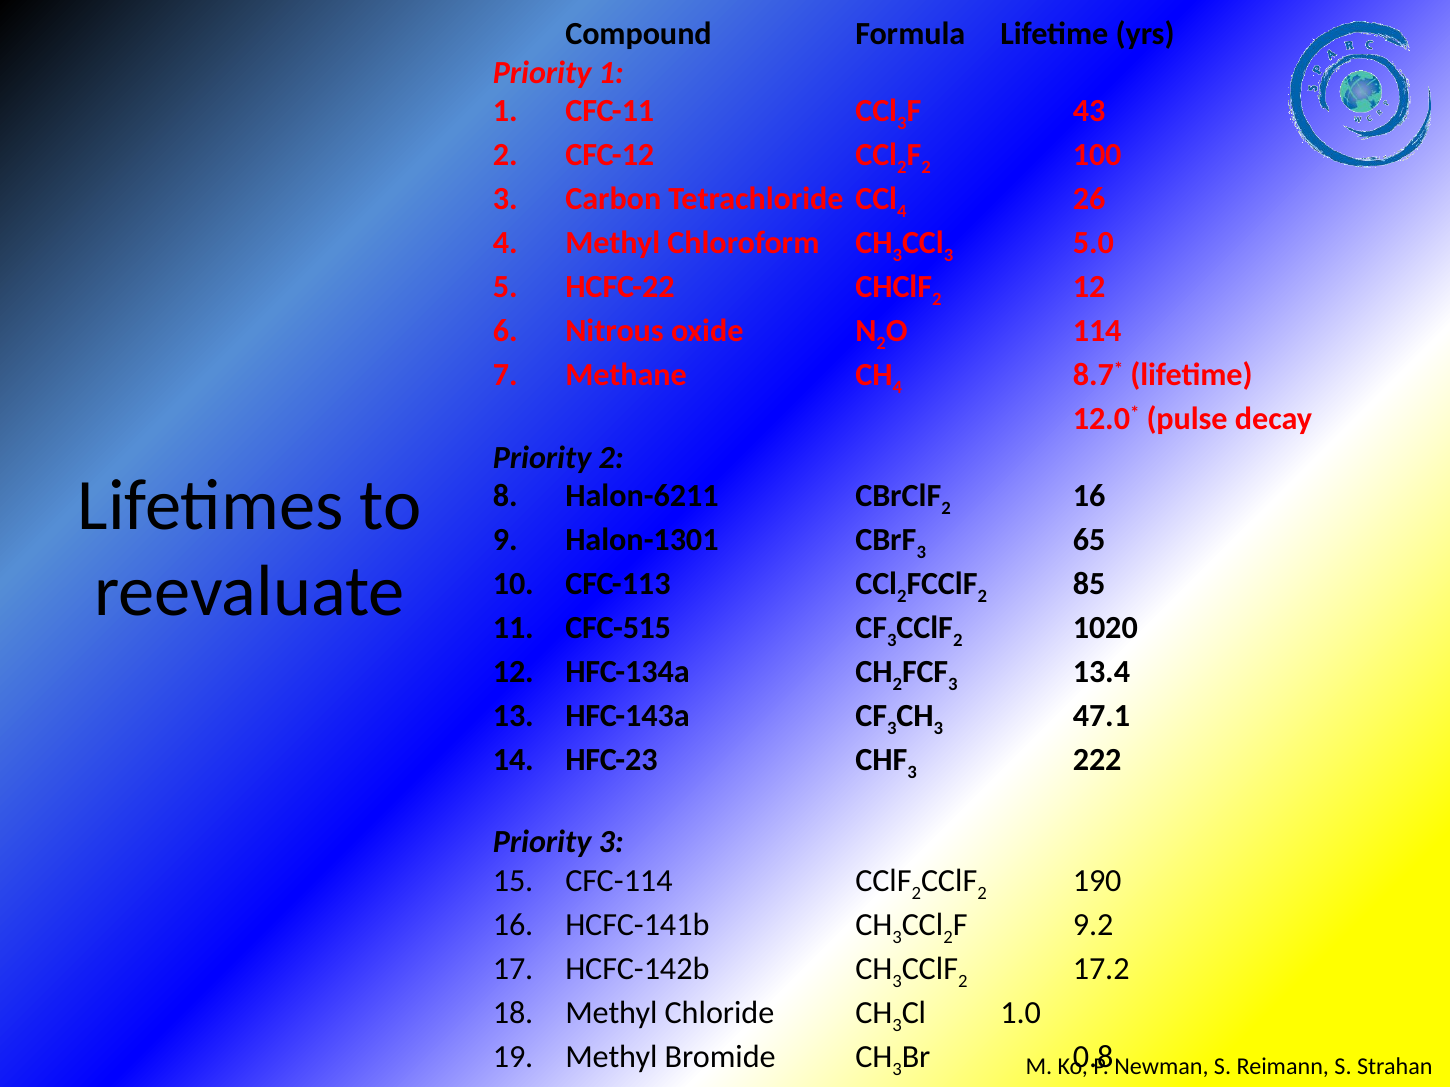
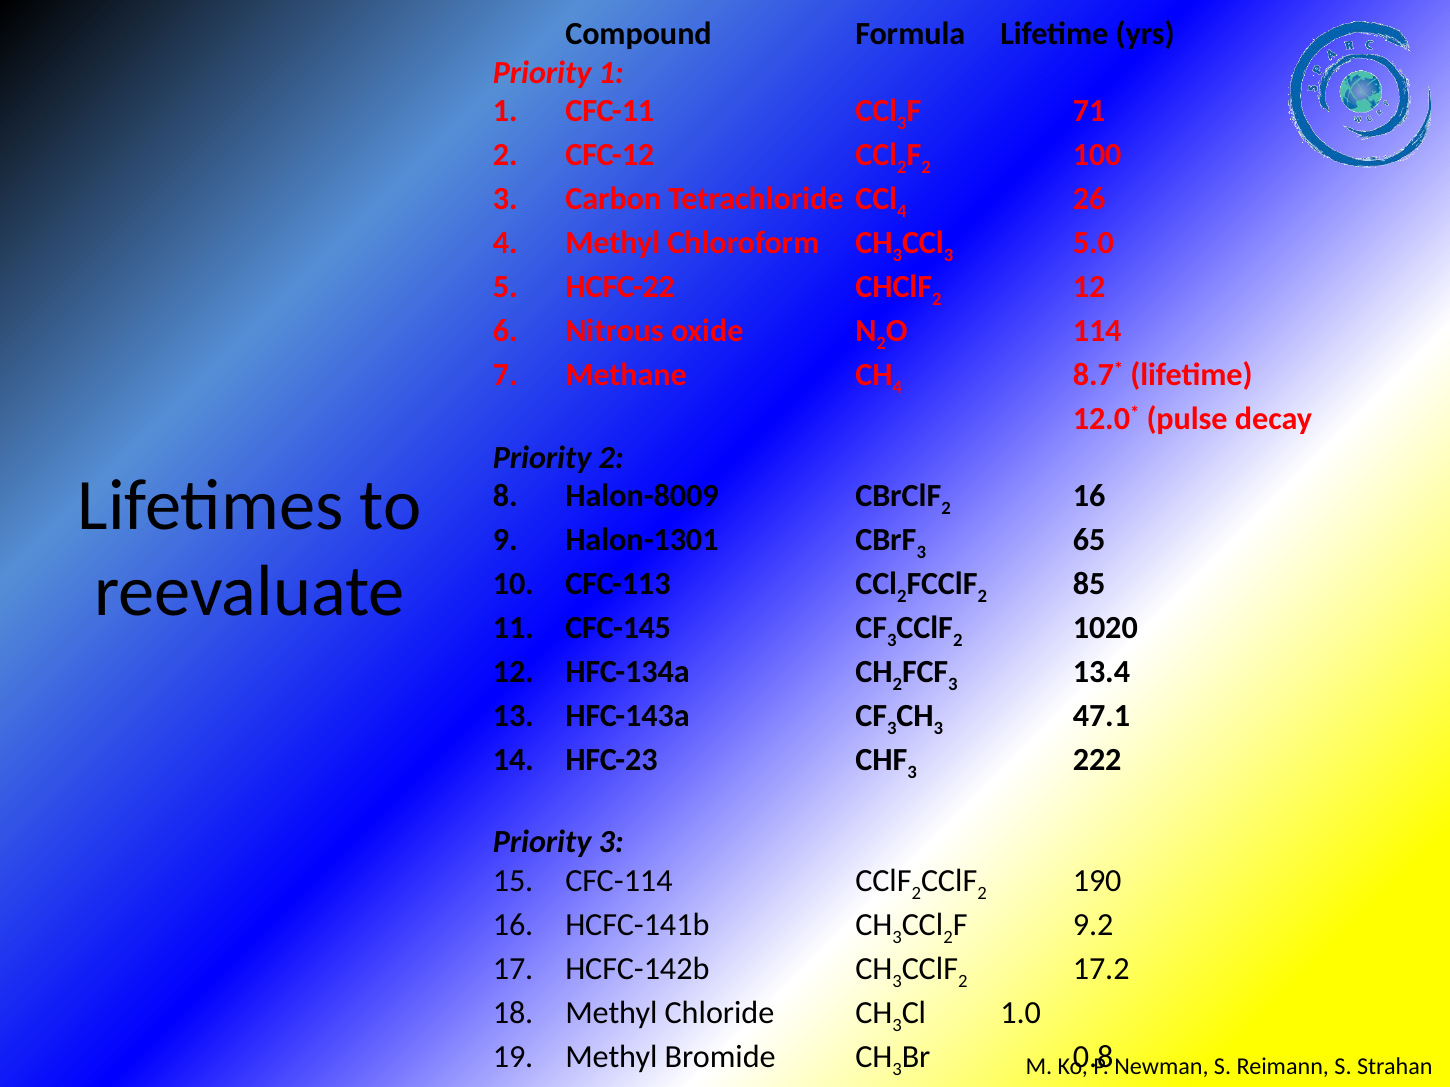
43: 43 -> 71 (1089, 111)
Halon-6211: Halon-6211 -> Halon-8009 (642, 496)
CFC-515: CFC-515 -> CFC-145 (618, 628)
